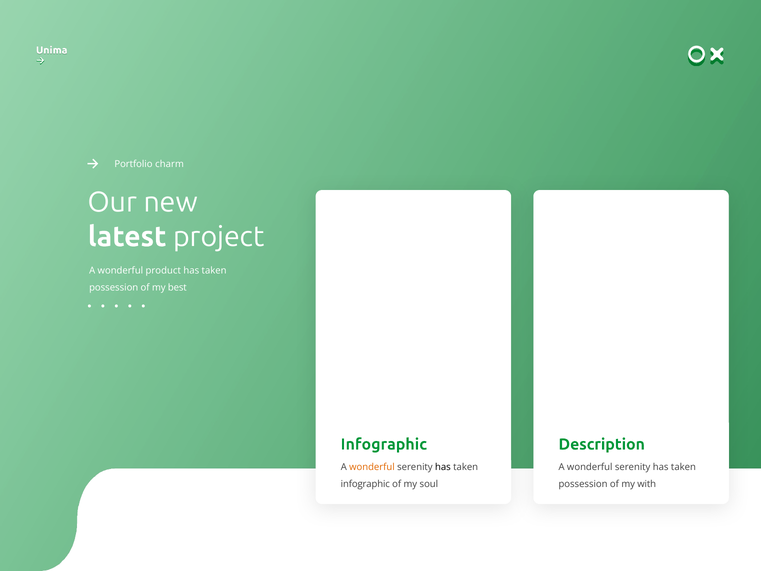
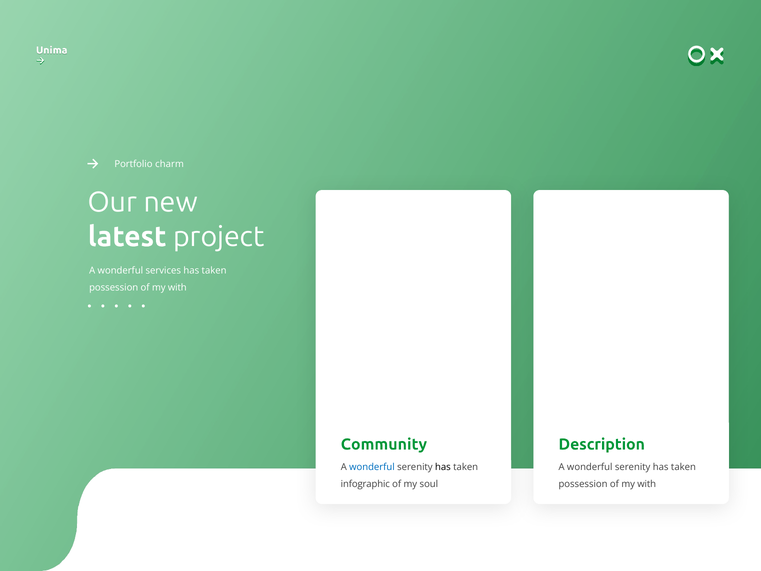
product: product -> services (163, 270)
best: best -> with (177, 288)
Infographic: Infographic -> Community (384, 444)
wonderful colour: orange -> blue (372, 467)
